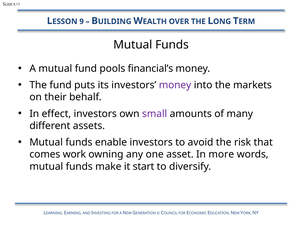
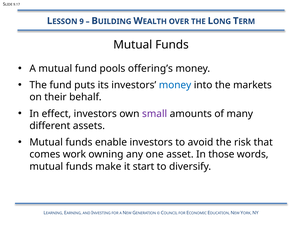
financial’s: financial’s -> offering’s (150, 69)
money colour: purple -> blue (175, 85)
more: more -> those (221, 155)
